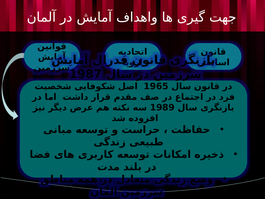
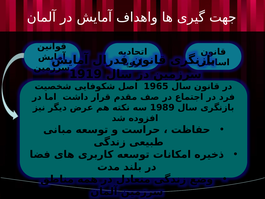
1987: 1987 -> 1919 (86, 74)
